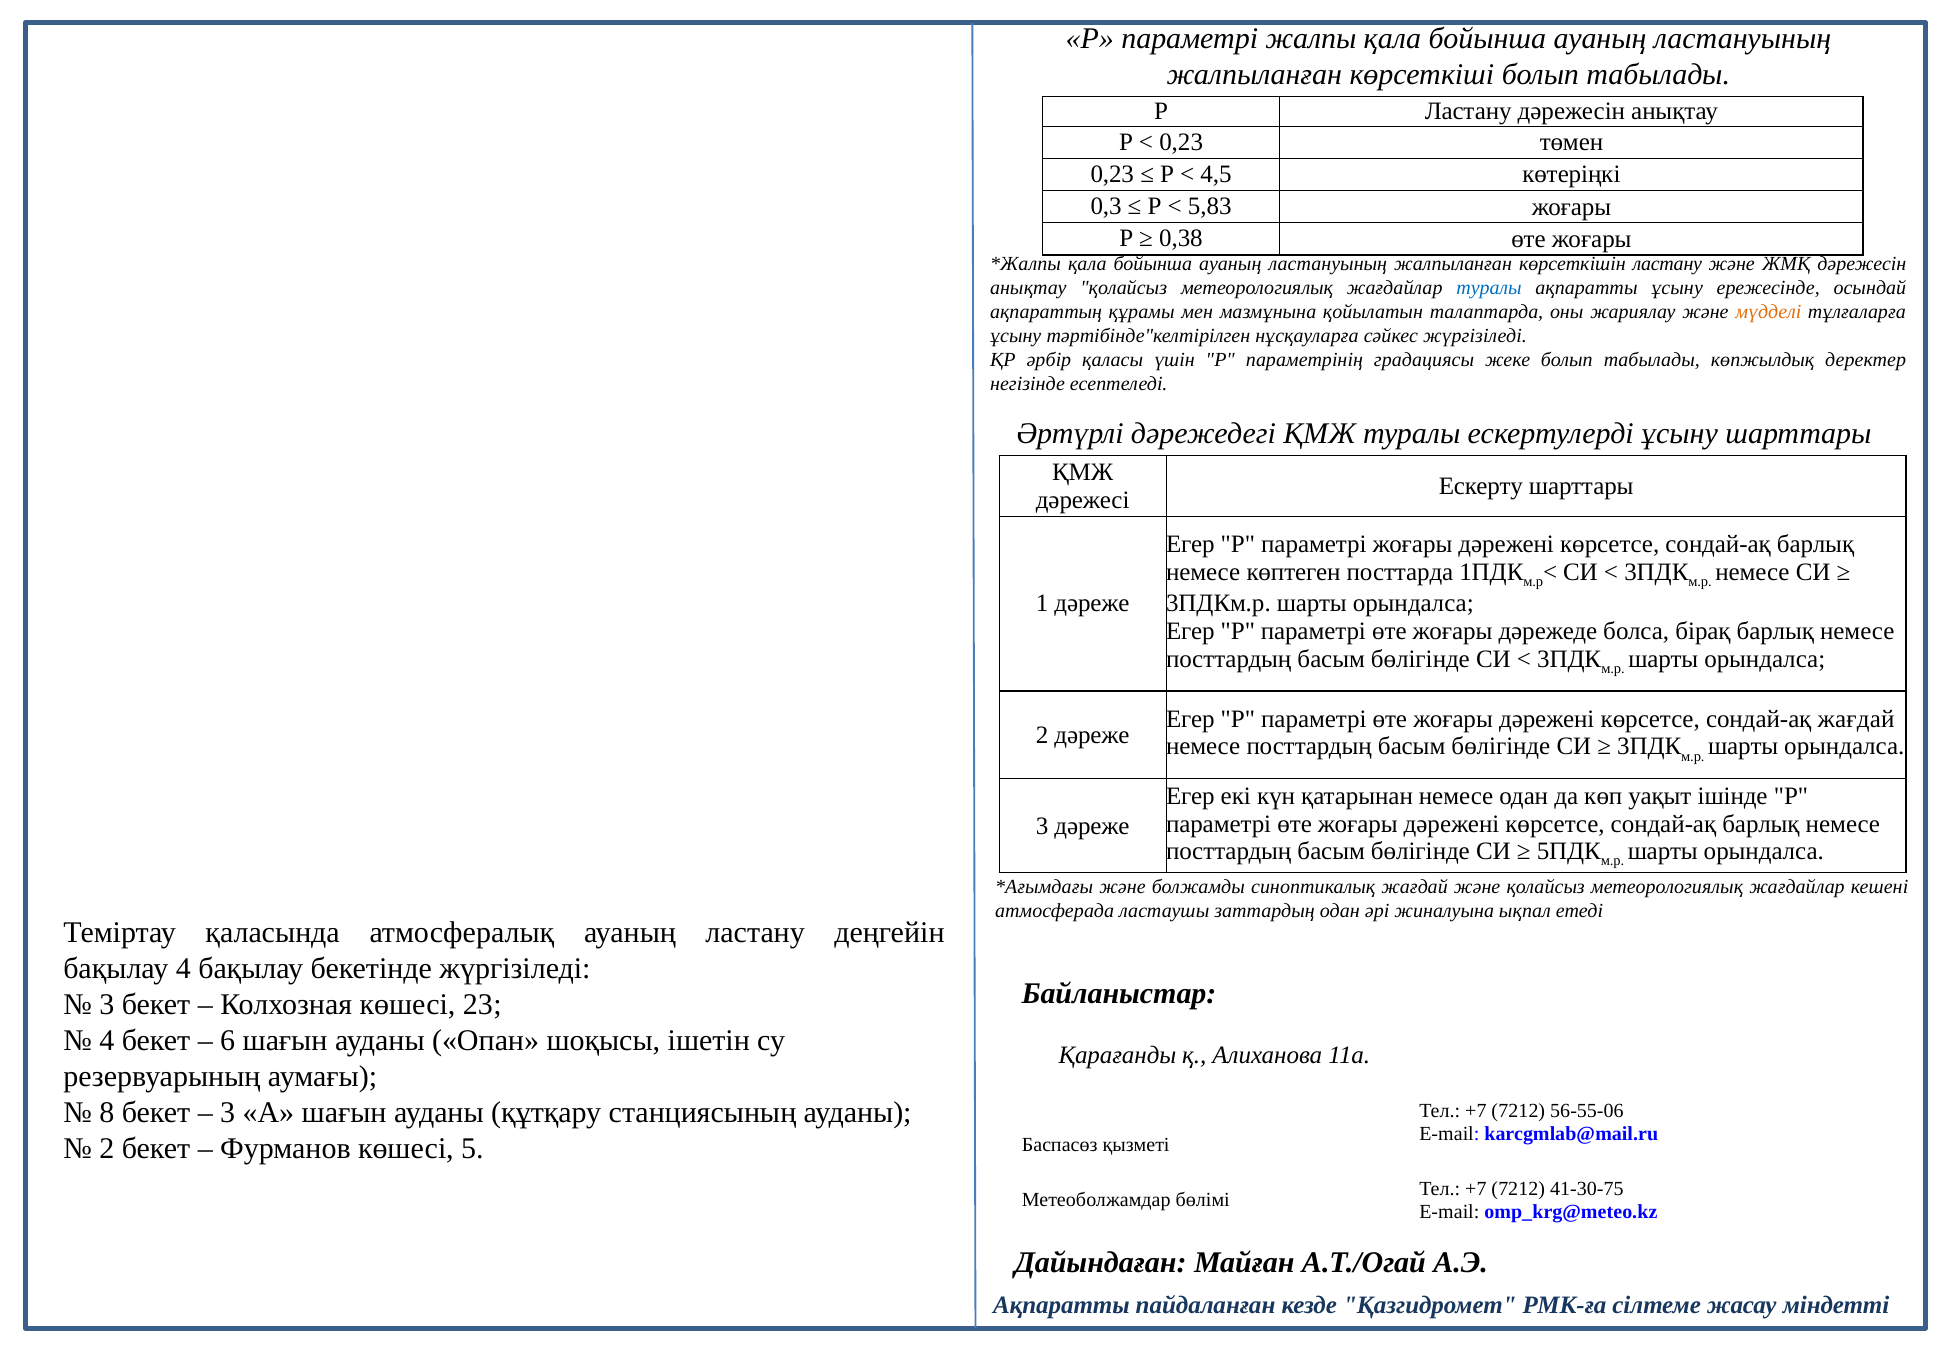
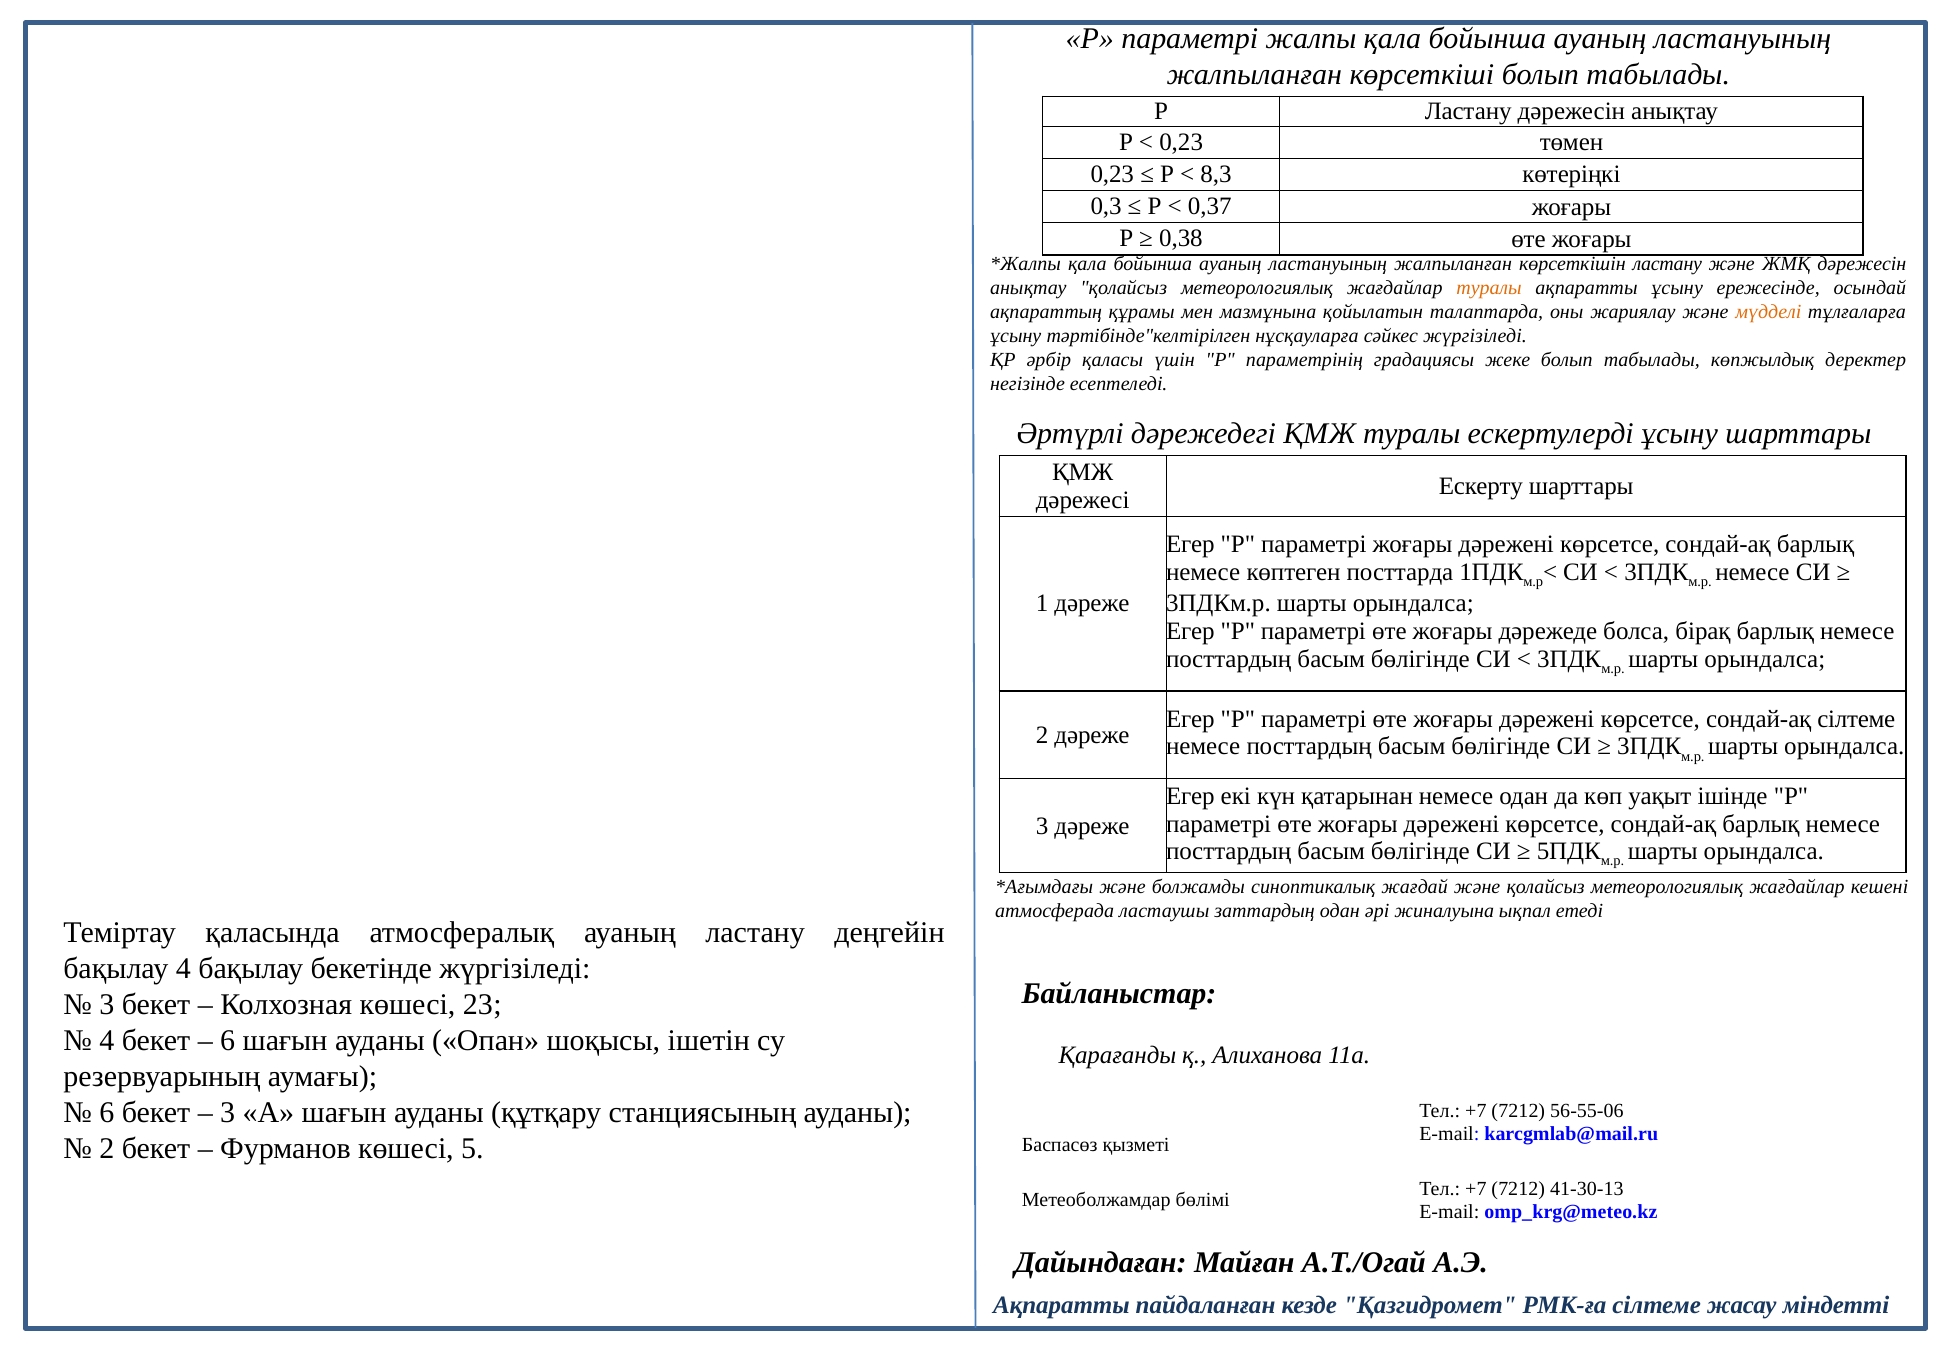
4,5: 4,5 -> 8,3 (1216, 174)
5,83: 5,83 -> 0,37 (1210, 206)
туралы colour: blue -> orange (1489, 288)
сондай-ақ жағдай: жағдай -> сілтеме (1856, 719)
8: 8 -> 6 (107, 1112)
41-30-75: 41-30-75 -> 41-30-13 (1587, 1189)
